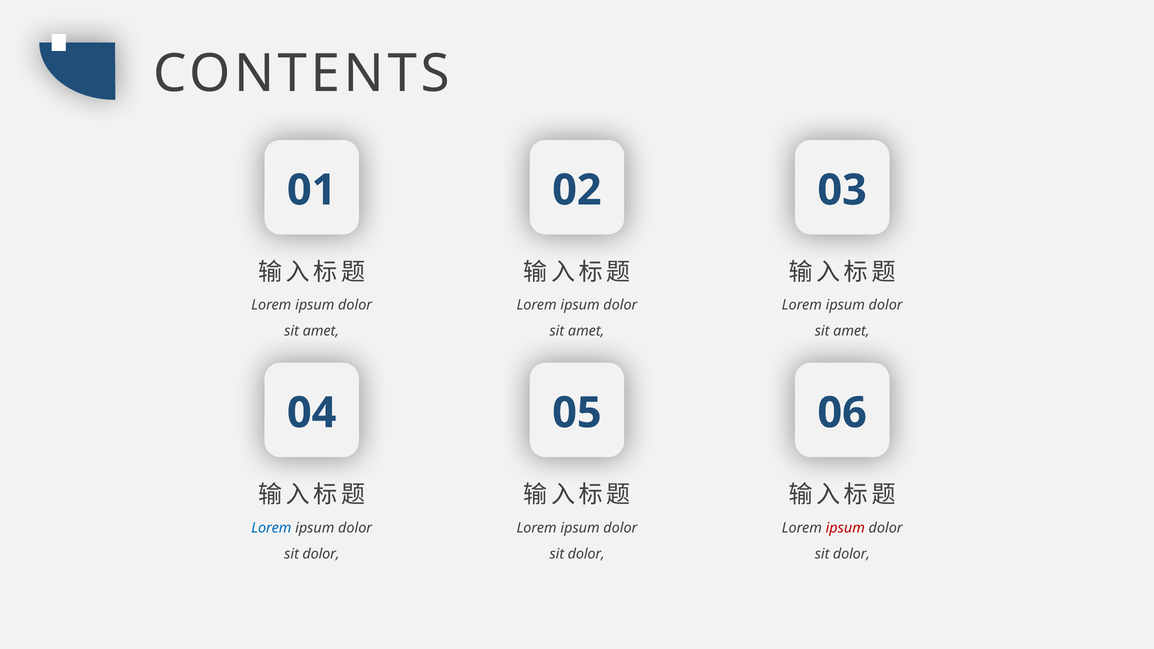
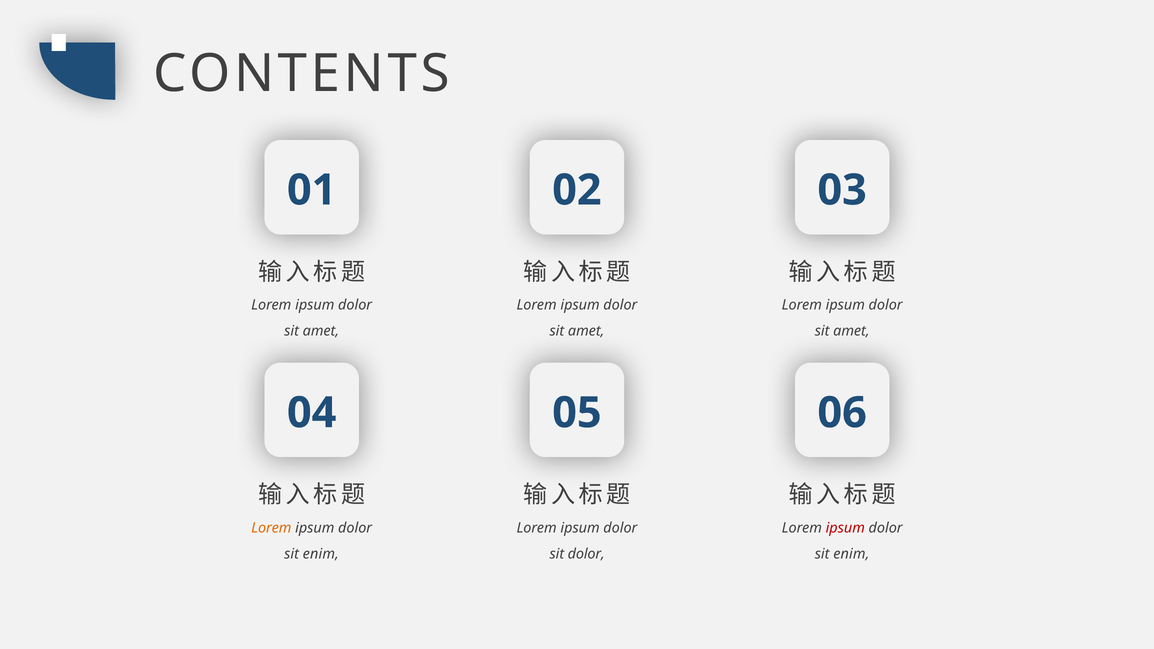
Lorem colour: blue -> orange (271, 528)
dolor: dolor -> enim (321, 554)
dolor: dolor -> enim (851, 554)
